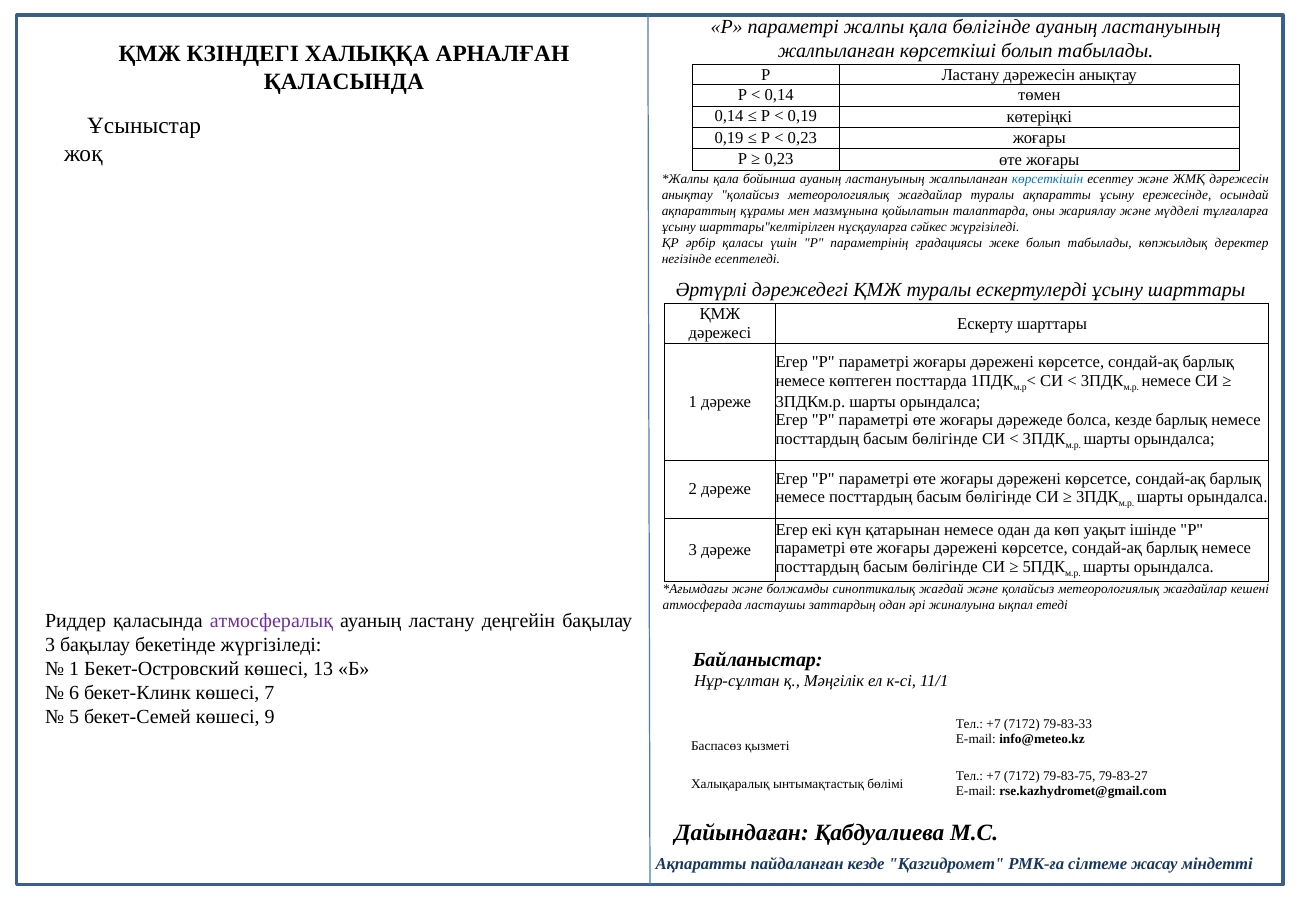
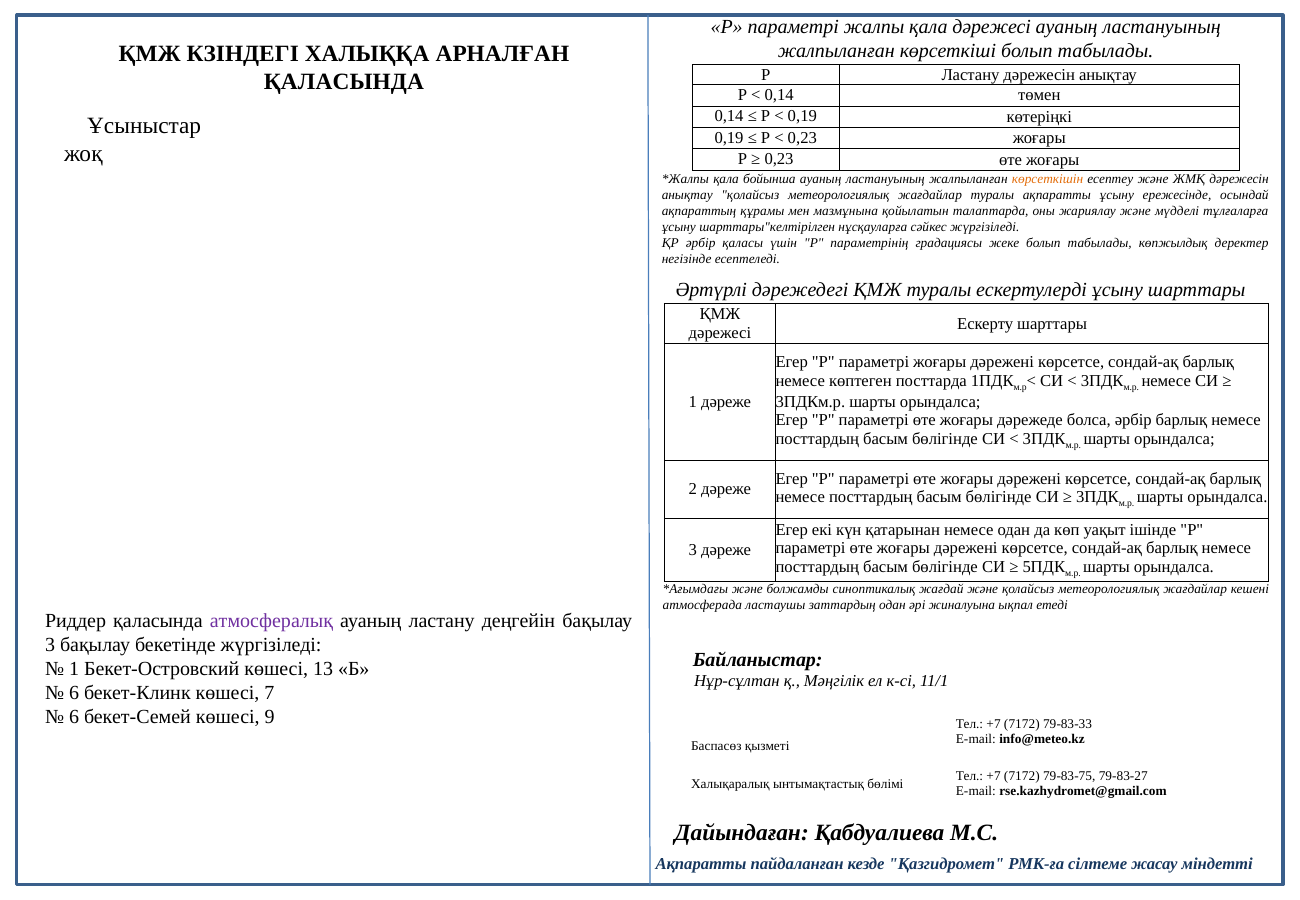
қала бөлігінде: бөлігінде -> дәрежесі (992, 27)
көрсеткішін colour: blue -> orange (1048, 179)
болса кезде: кезде -> әрбір (1133, 420)
5: 5 -> 6 (74, 717)
